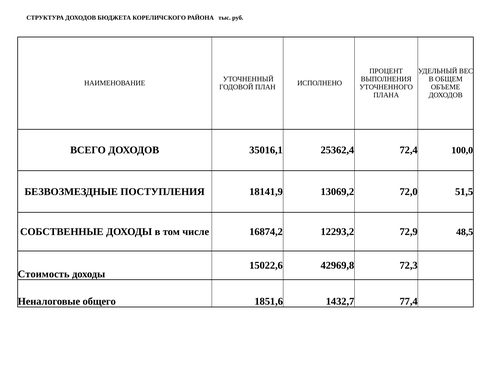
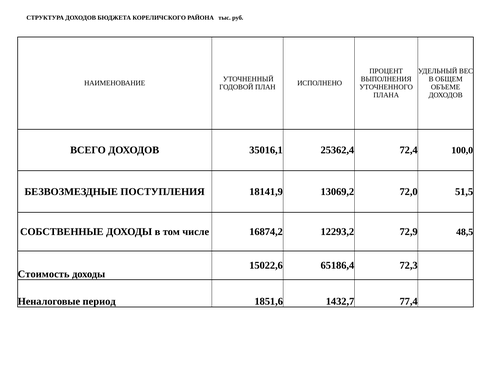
42969,8: 42969,8 -> 65186,4 (337, 266)
общего: общего -> период (99, 301)
